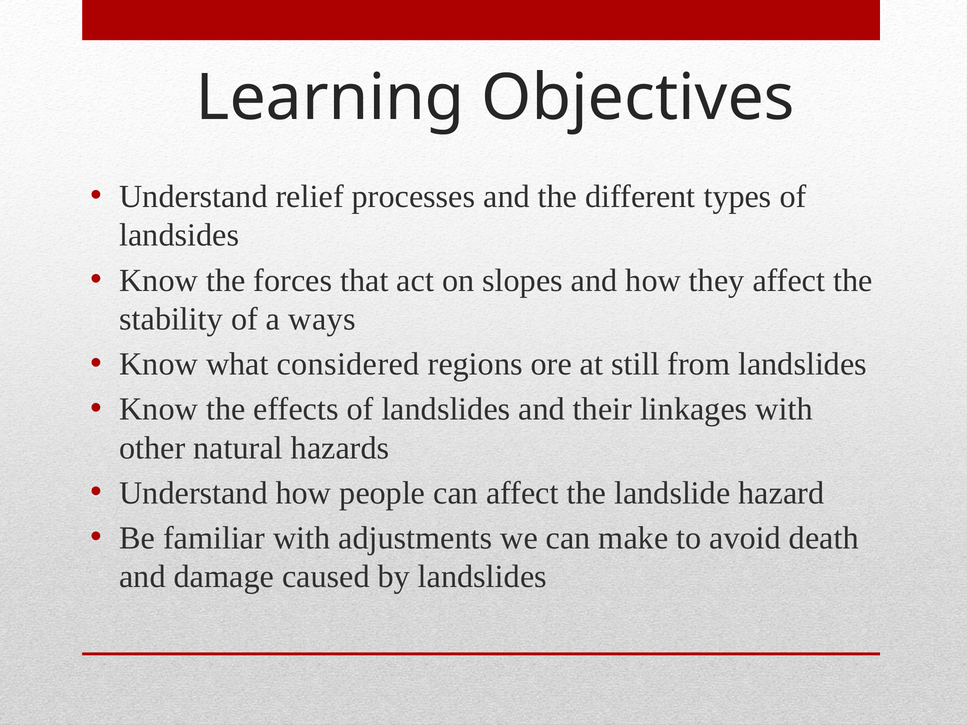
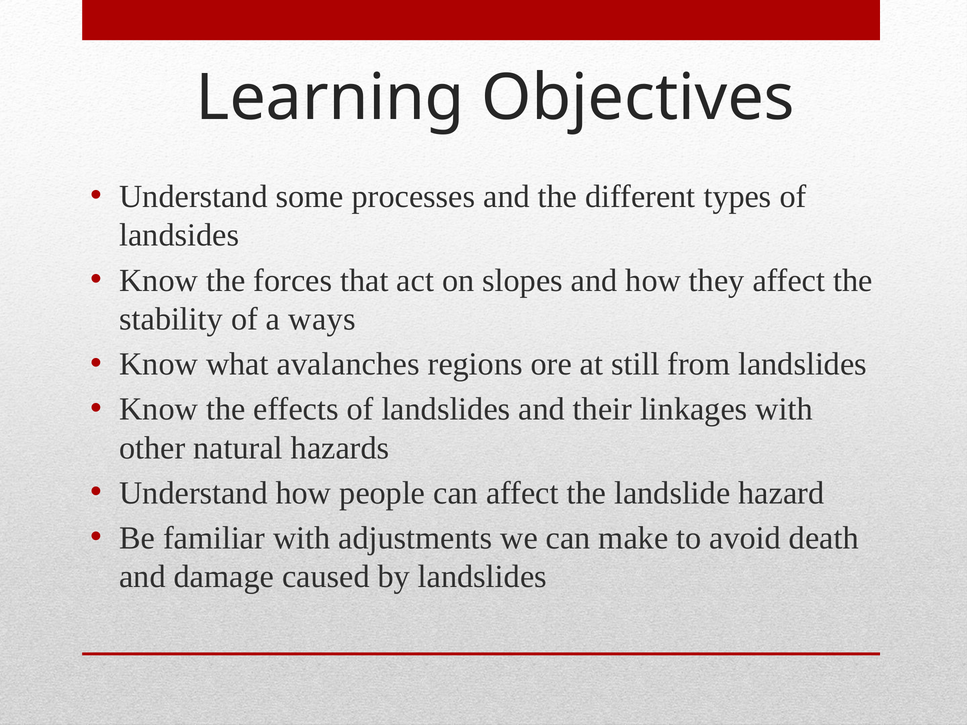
relief: relief -> some (310, 197)
considered: considered -> avalanches (348, 364)
